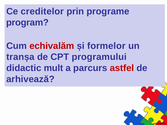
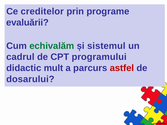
program: program -> evaluării (27, 23)
echivalăm colour: red -> green (52, 46)
formelor: formelor -> sistemul (106, 46)
tranșa: tranșa -> cadrul (20, 57)
arhivează: arhivează -> dosarului (30, 79)
